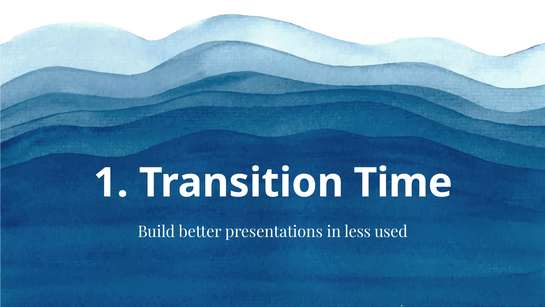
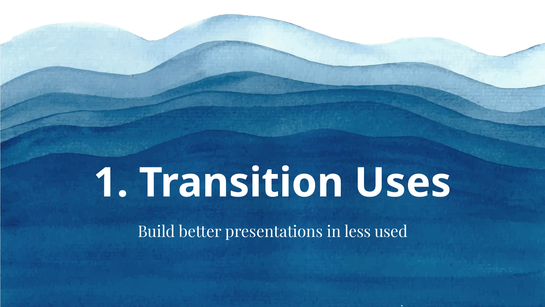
Time: Time -> Uses (403, 183)
